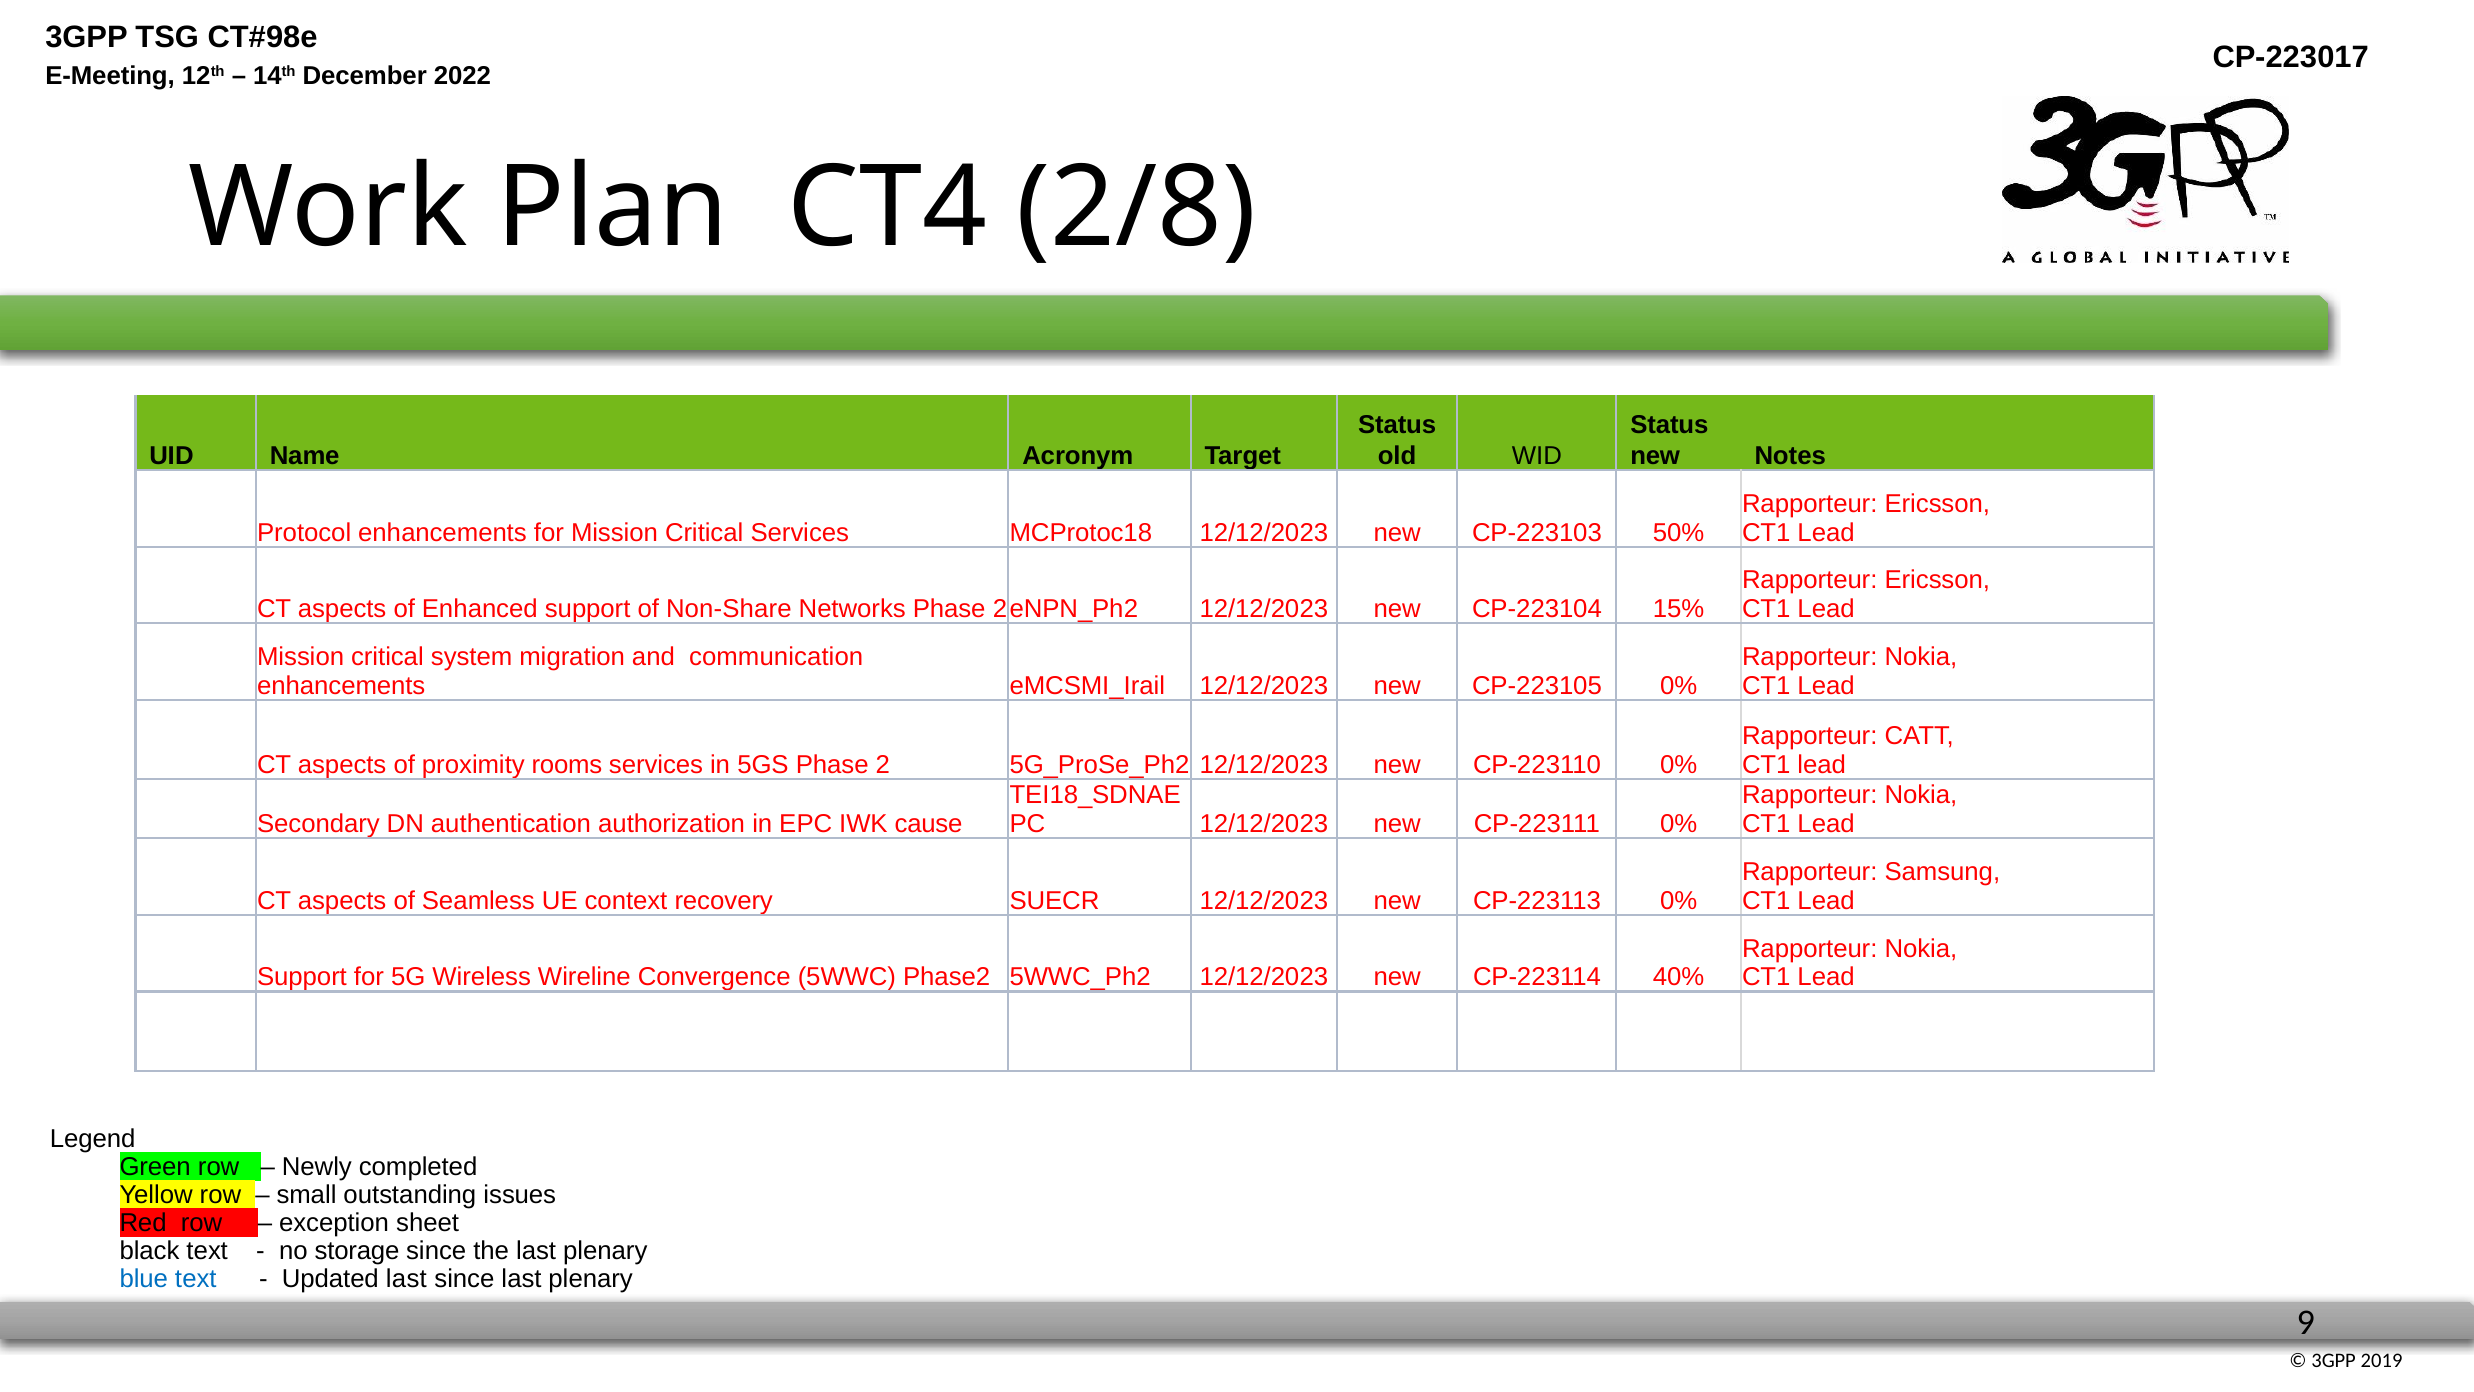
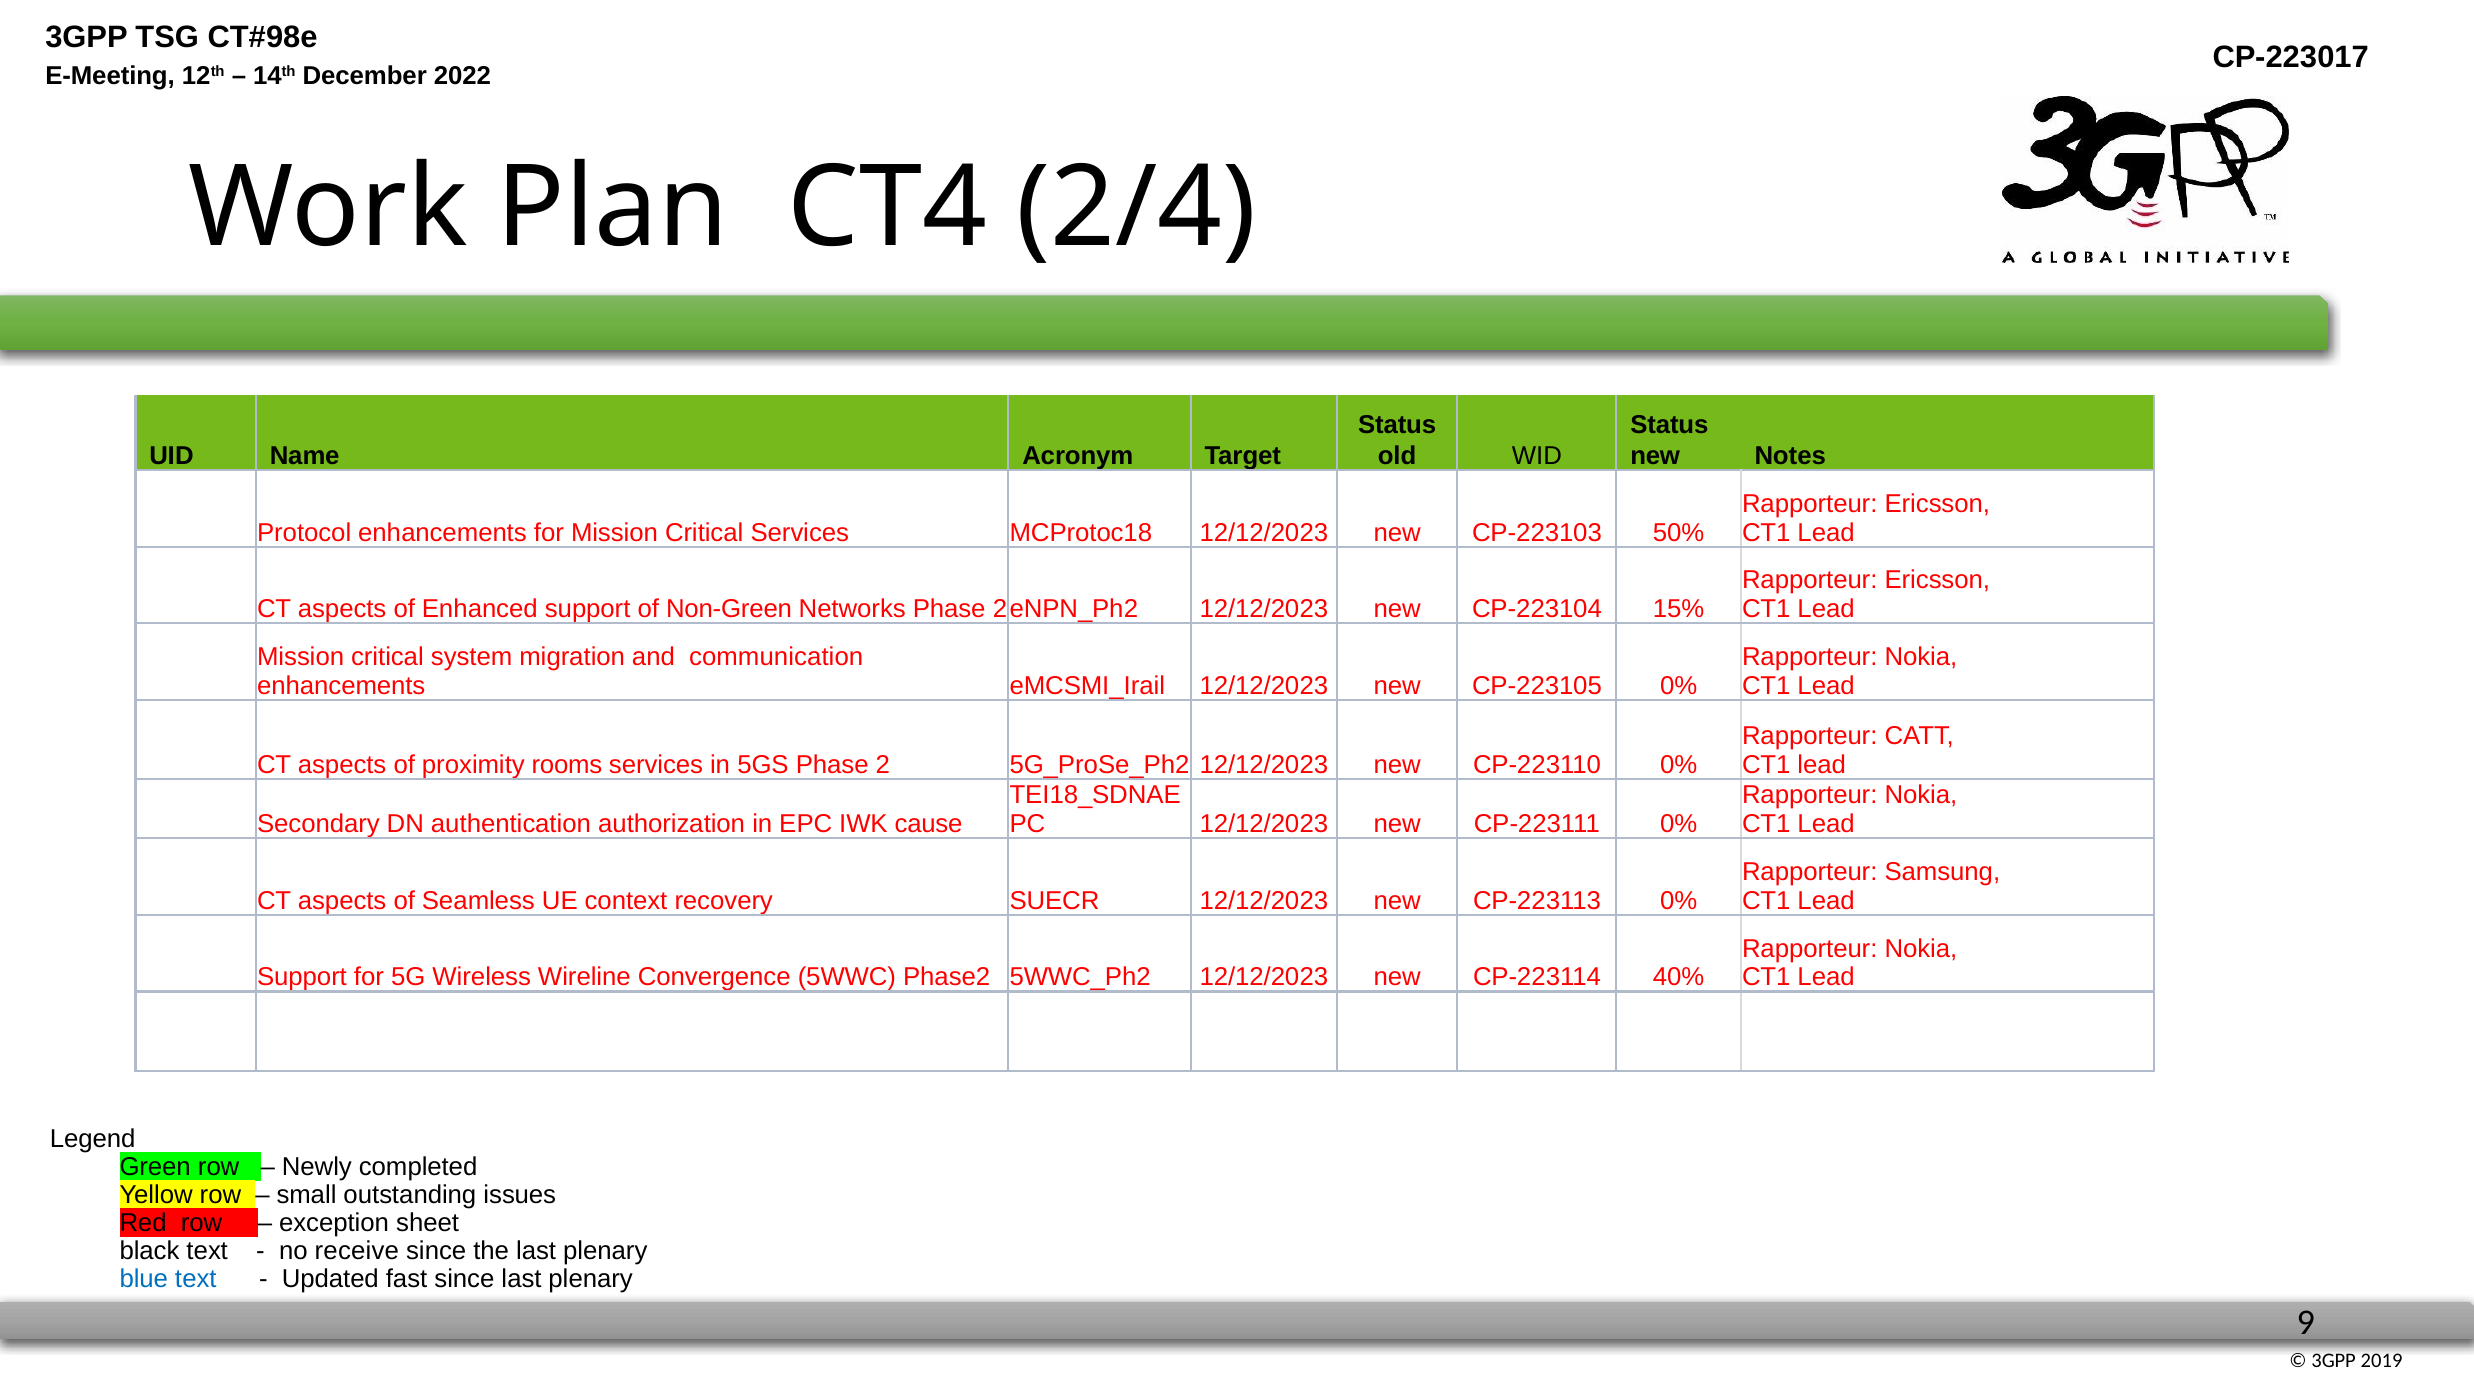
2/8: 2/8 -> 2/4 (1136, 208)
Non-Share: Non-Share -> Non-Green (729, 609)
storage: storage -> receive (357, 1251)
Updated last: last -> fast (407, 1278)
